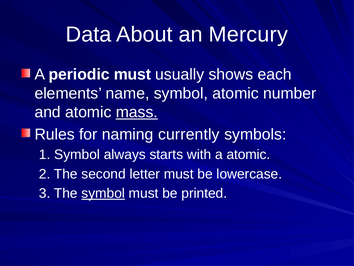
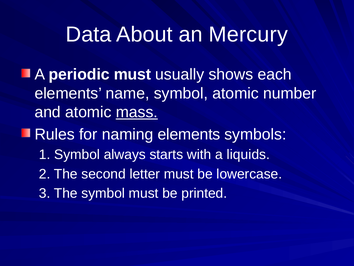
naming currently: currently -> elements (189, 134)
a atomic: atomic -> liquids (248, 154)
symbol underline: present -> none (103, 193)
